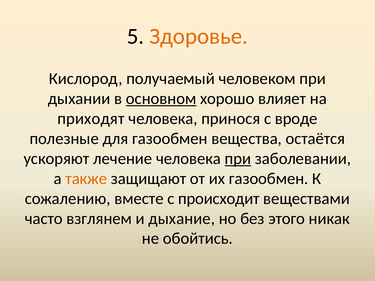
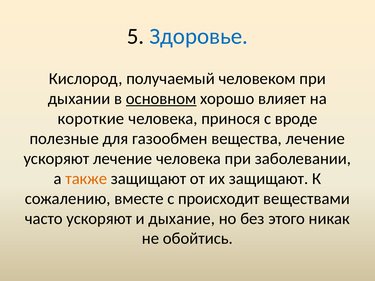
Здоровье colour: orange -> blue (199, 36)
приходят: приходят -> короткие (91, 119)
вещества остаётся: остаётся -> лечение (315, 139)
при underline: present -> none (238, 159)
их газообмен: газообмен -> защищают (269, 179)
часто взглянем: взглянем -> ускоряют (99, 219)
